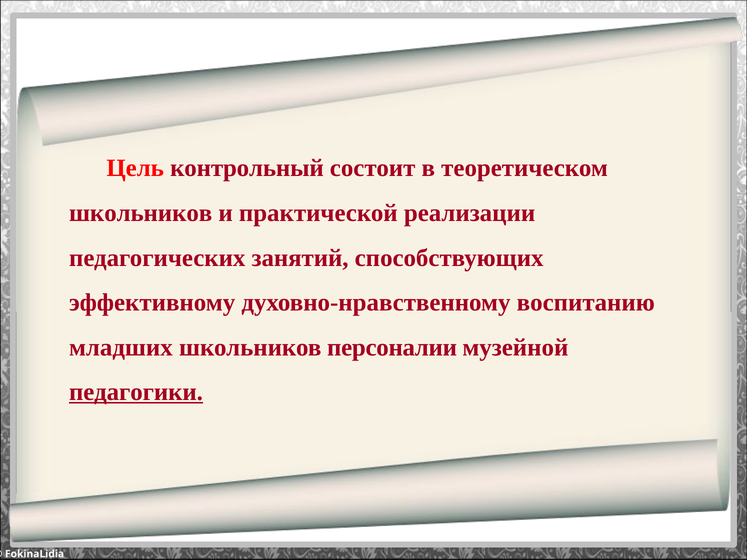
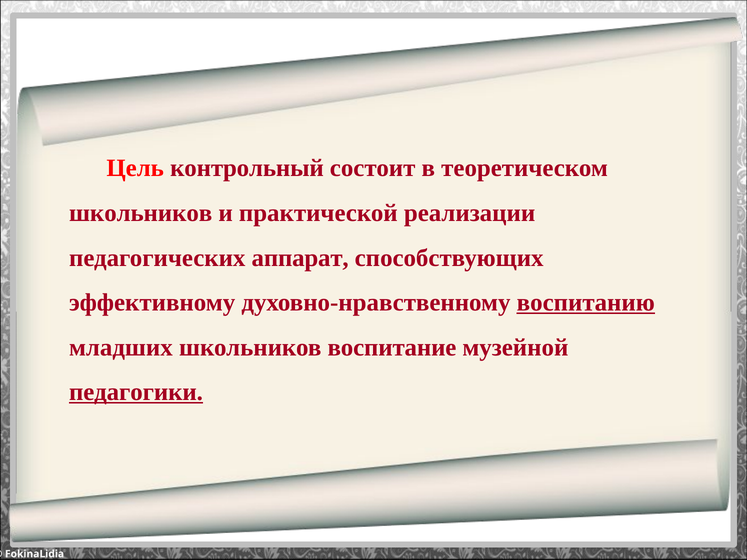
занятий: занятий -> аппарат (300, 258)
воспитанию underline: none -> present (586, 303)
персоналии: персоналии -> воспитание (392, 348)
